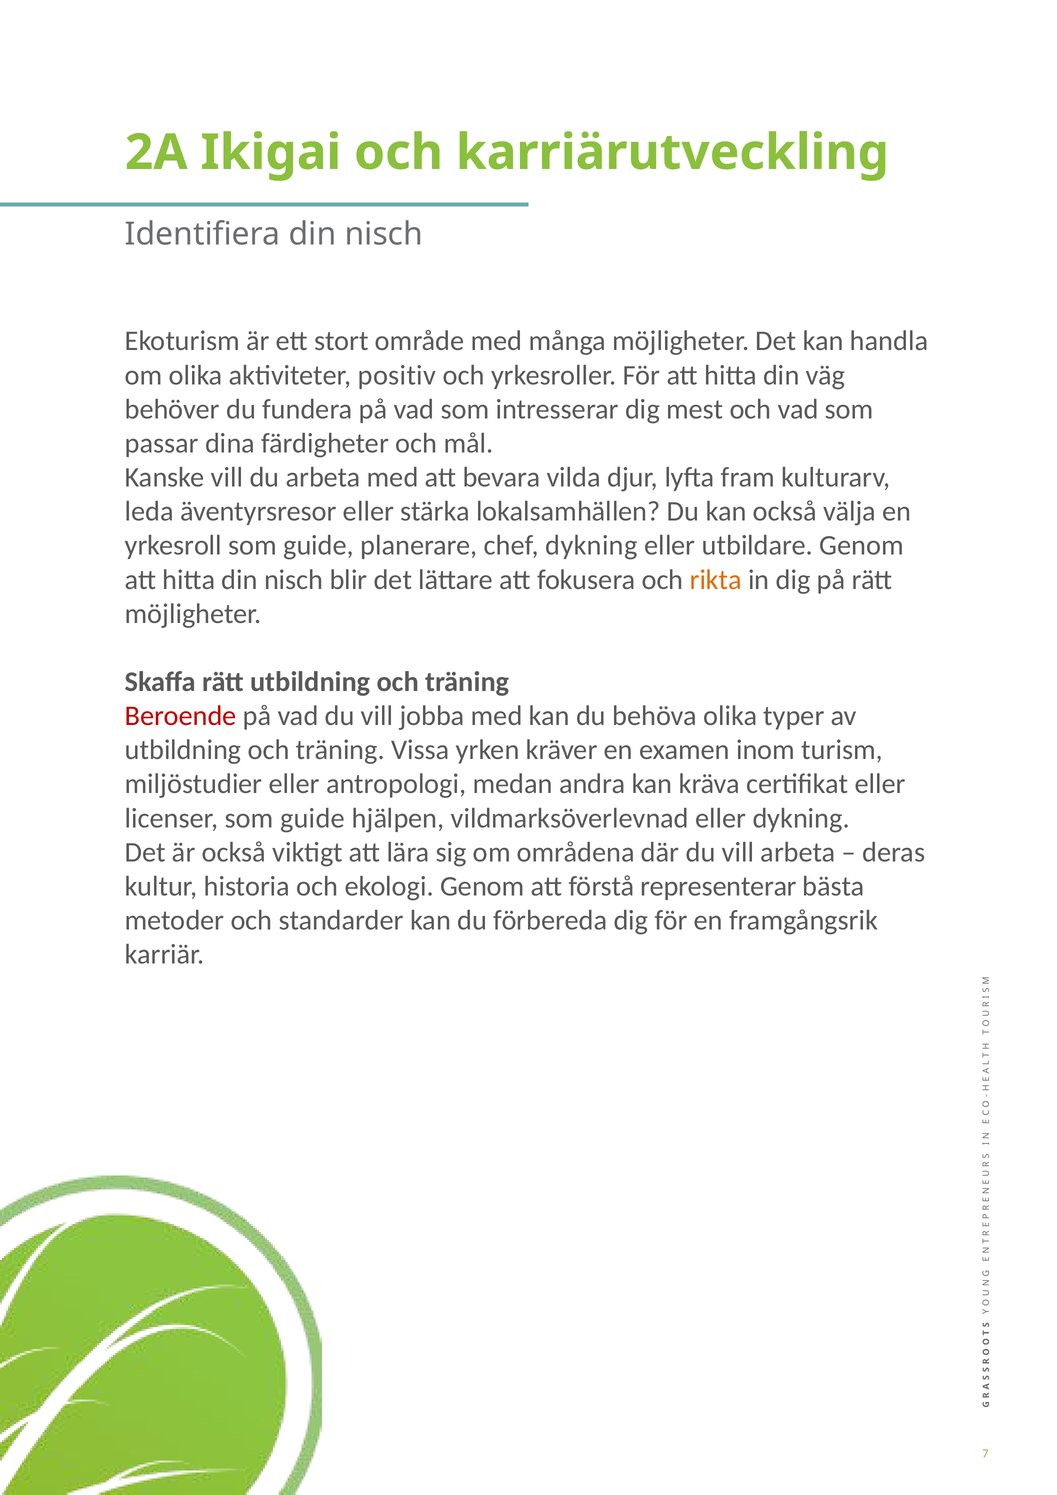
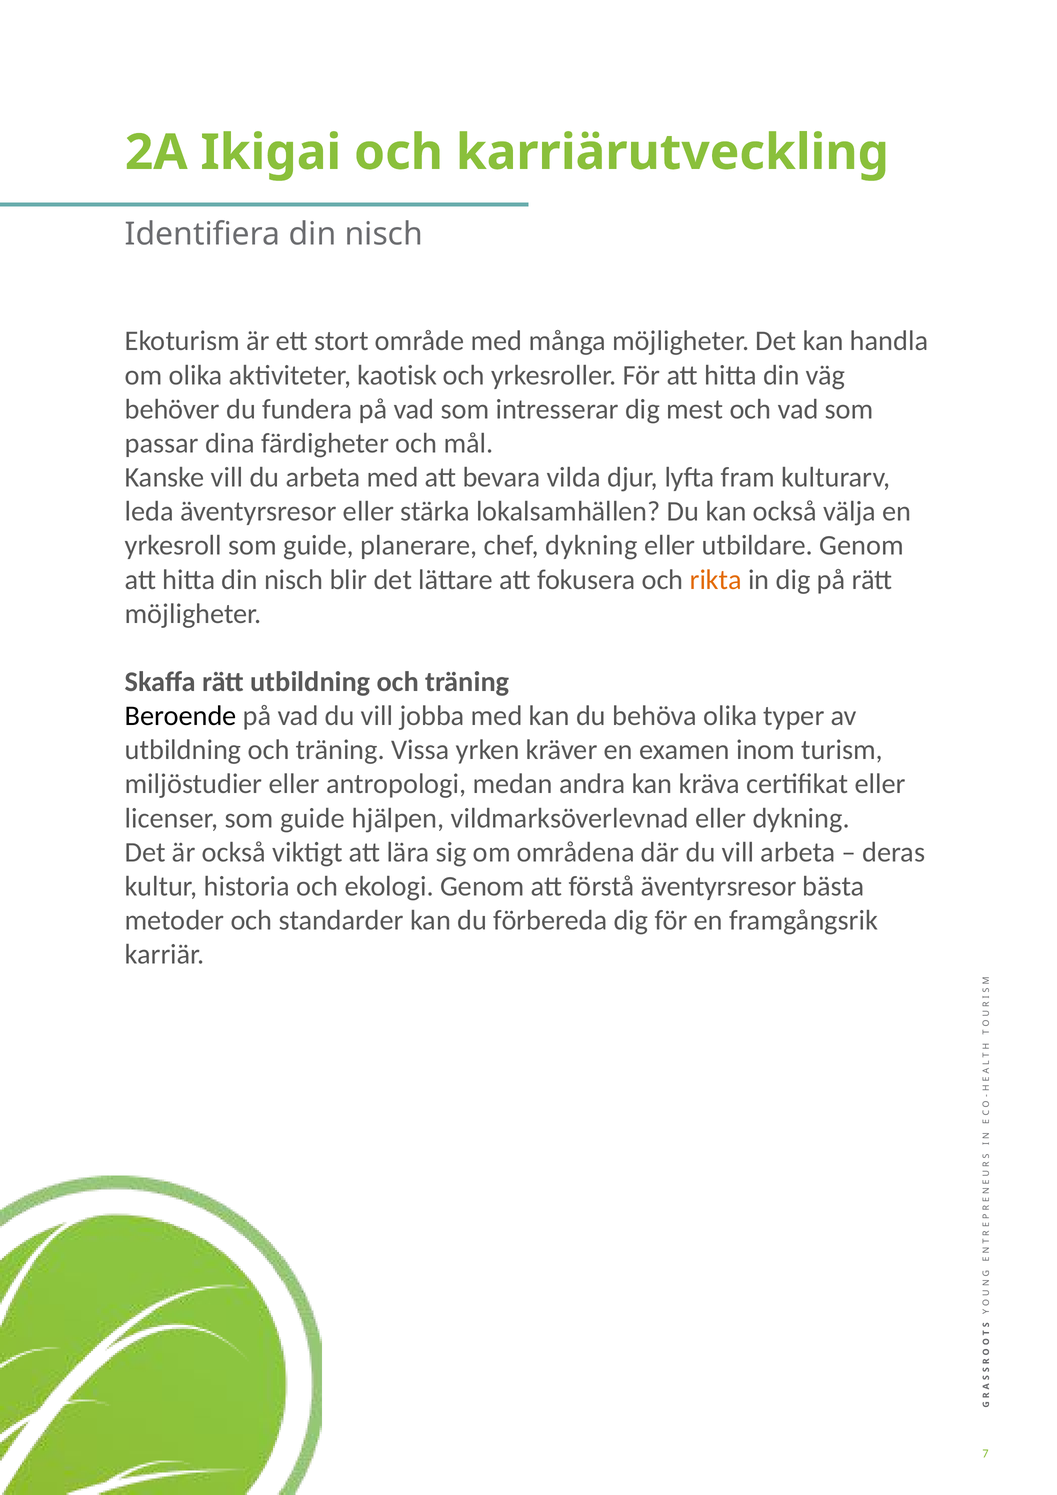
positiv: positiv -> kaotisk (397, 375)
Beroende colour: red -> black (181, 716)
förstå representerar: representerar -> äventyrsresor (719, 886)
